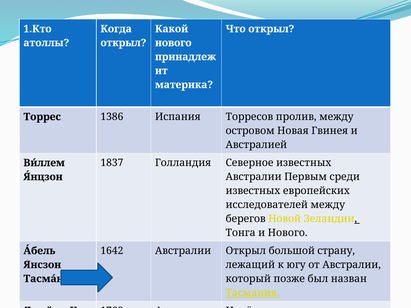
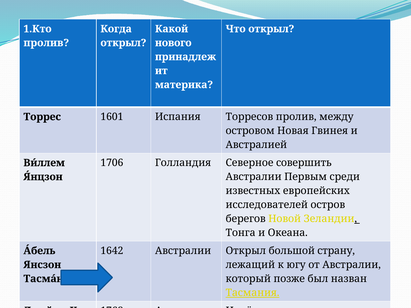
атоллы: атоллы -> пролив (46, 43)
1386: 1386 -> 1601 (112, 117)
1837: 1837 -> 1706 (112, 163)
Северное известных: известных -> совершить (304, 163)
исследователей между: между -> остров (328, 205)
и Нового: Нового -> Океана (288, 233)
